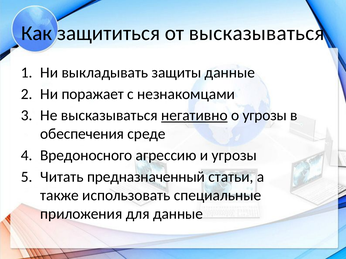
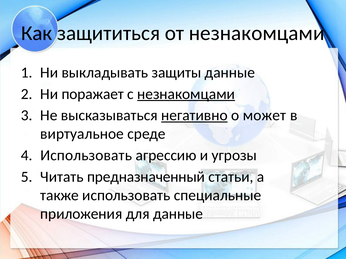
от высказываться: высказываться -> незнакомцами (257, 33)
незнакомцами underline: none -> present (186, 94)
о угрозы: угрозы -> может (265, 116)
обеспечения: обеспечения -> виртуальное (82, 134)
Вредоносного: Вредоносного -> Использовать (86, 156)
